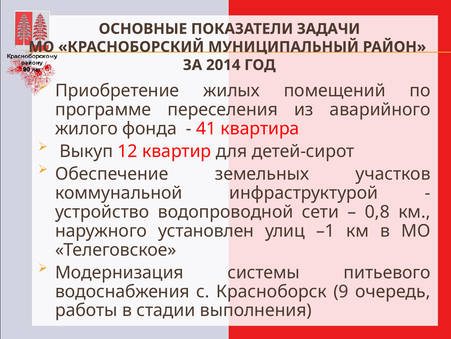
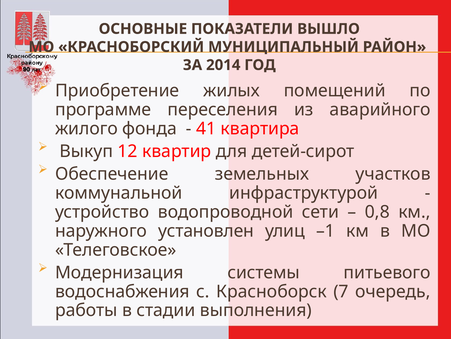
ЗАДАЧИ: ЗАДАЧИ -> ВЫШЛО (328, 29)
9: 9 -> 7 (341, 291)
